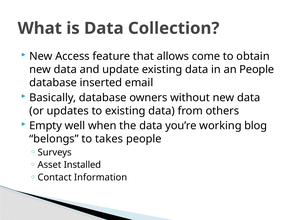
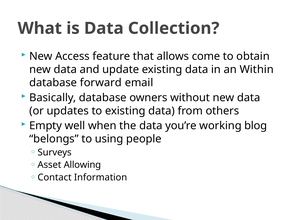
an People: People -> Within (257, 70)
inserted: inserted -> forward (101, 83)
takes: takes -> using (109, 139)
Installed: Installed -> Allowing (82, 165)
